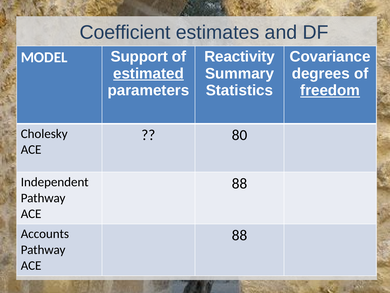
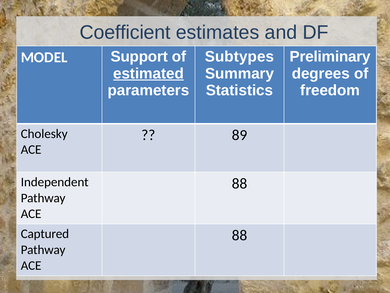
Reactivity: Reactivity -> Subtypes (239, 56)
Covariance: Covariance -> Preliminary (330, 56)
freedom underline: present -> none (330, 90)
80: 80 -> 89 (240, 135)
Accounts: Accounts -> Captured (45, 234)
